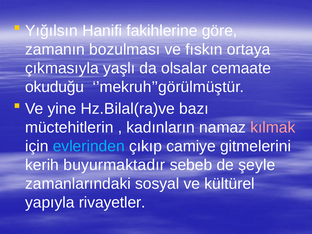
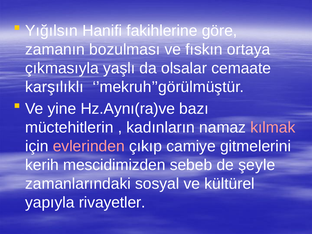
okuduğu: okuduğu -> karşılıklı (54, 87)
Hz.Bilal(ra)ve: Hz.Bilal(ra)ve -> Hz.Aynı(ra)ve (128, 109)
evlerinden colour: light blue -> pink (89, 146)
buyurmaktadır: buyurmaktadır -> mescidimizden (114, 165)
